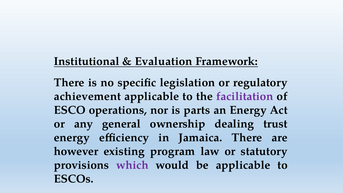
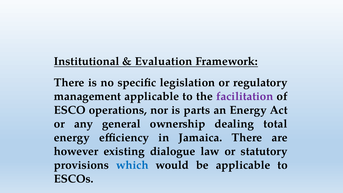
achievement: achievement -> management (88, 96)
trust: trust -> total (275, 124)
program: program -> dialogue (173, 151)
which colour: purple -> blue (132, 165)
